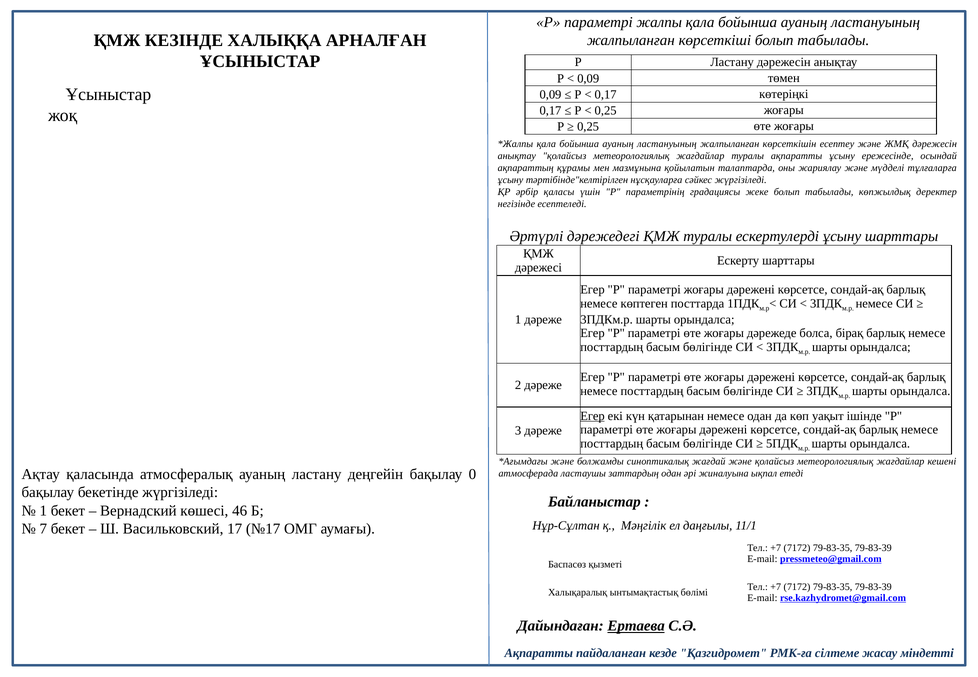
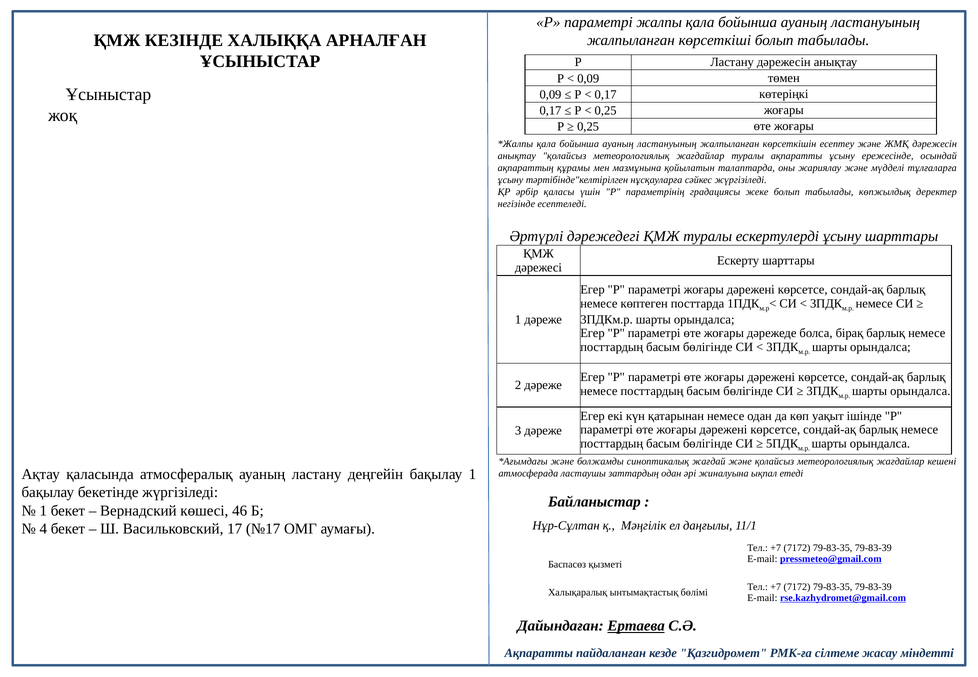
Егер underline: present -> none (593, 416)
бақылау 0: 0 -> 1 (472, 474)
7: 7 -> 4 (43, 529)
